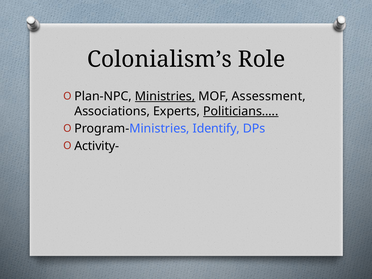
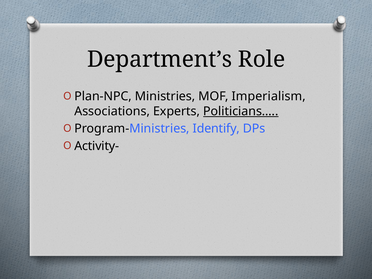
Colonialism’s: Colonialism’s -> Department’s (160, 59)
Ministries underline: present -> none (165, 96)
Assessment: Assessment -> Imperialism (269, 96)
